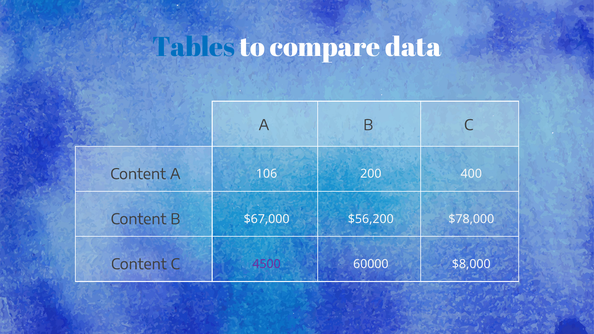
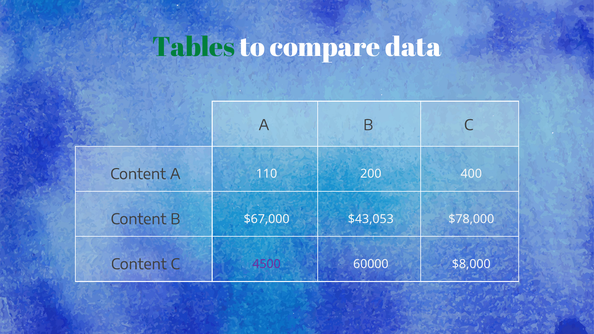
Tables colour: blue -> green (194, 47)
106: 106 -> 110 (267, 174)
$56,200: $56,200 -> $43,053 (371, 219)
